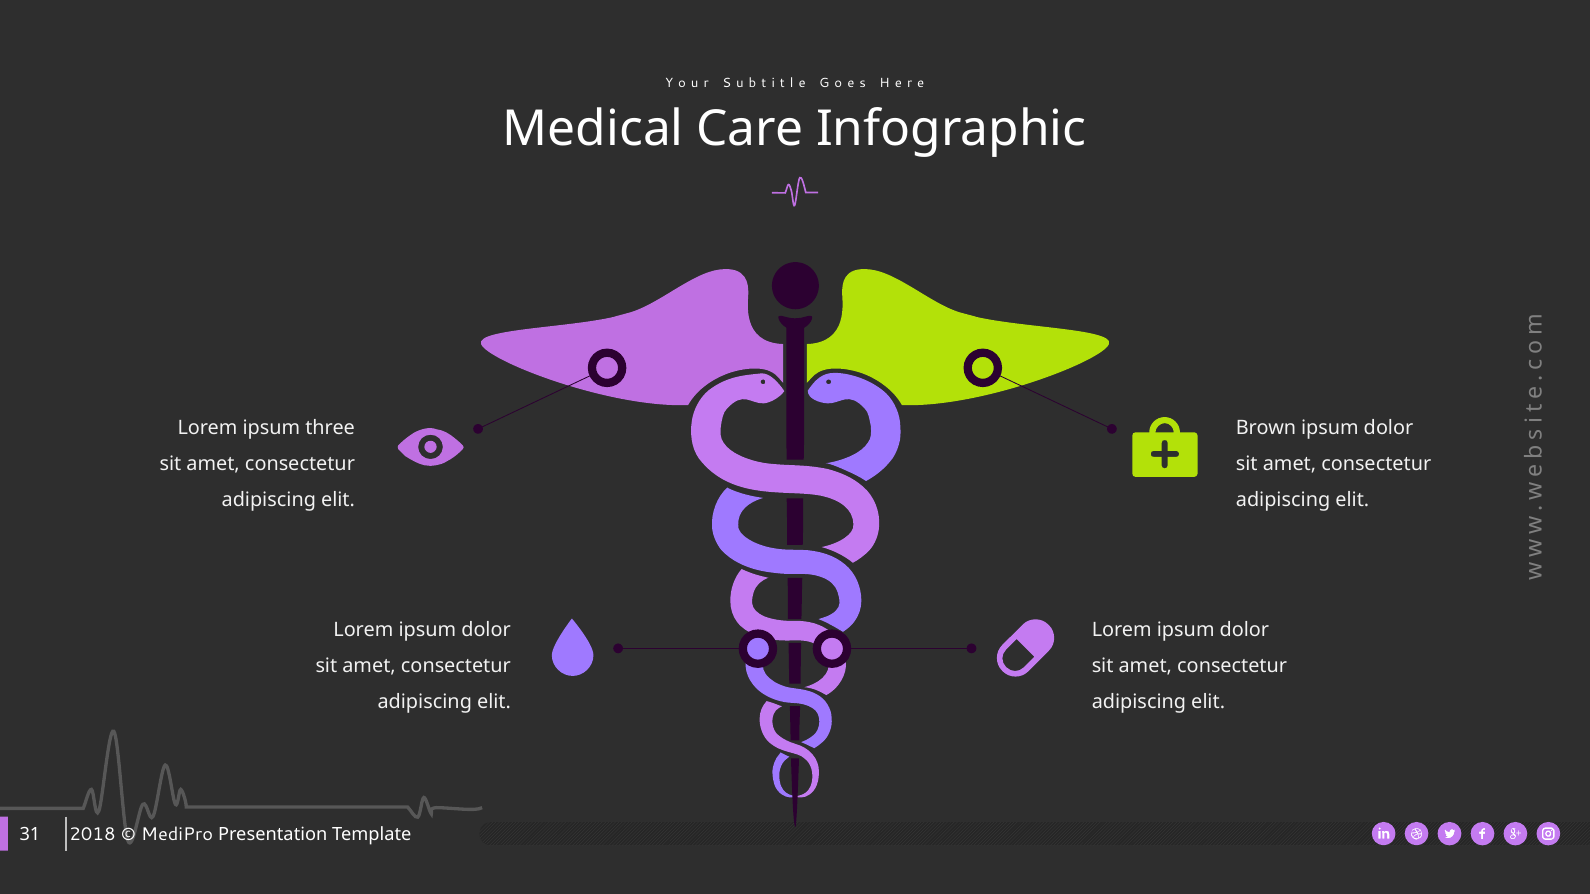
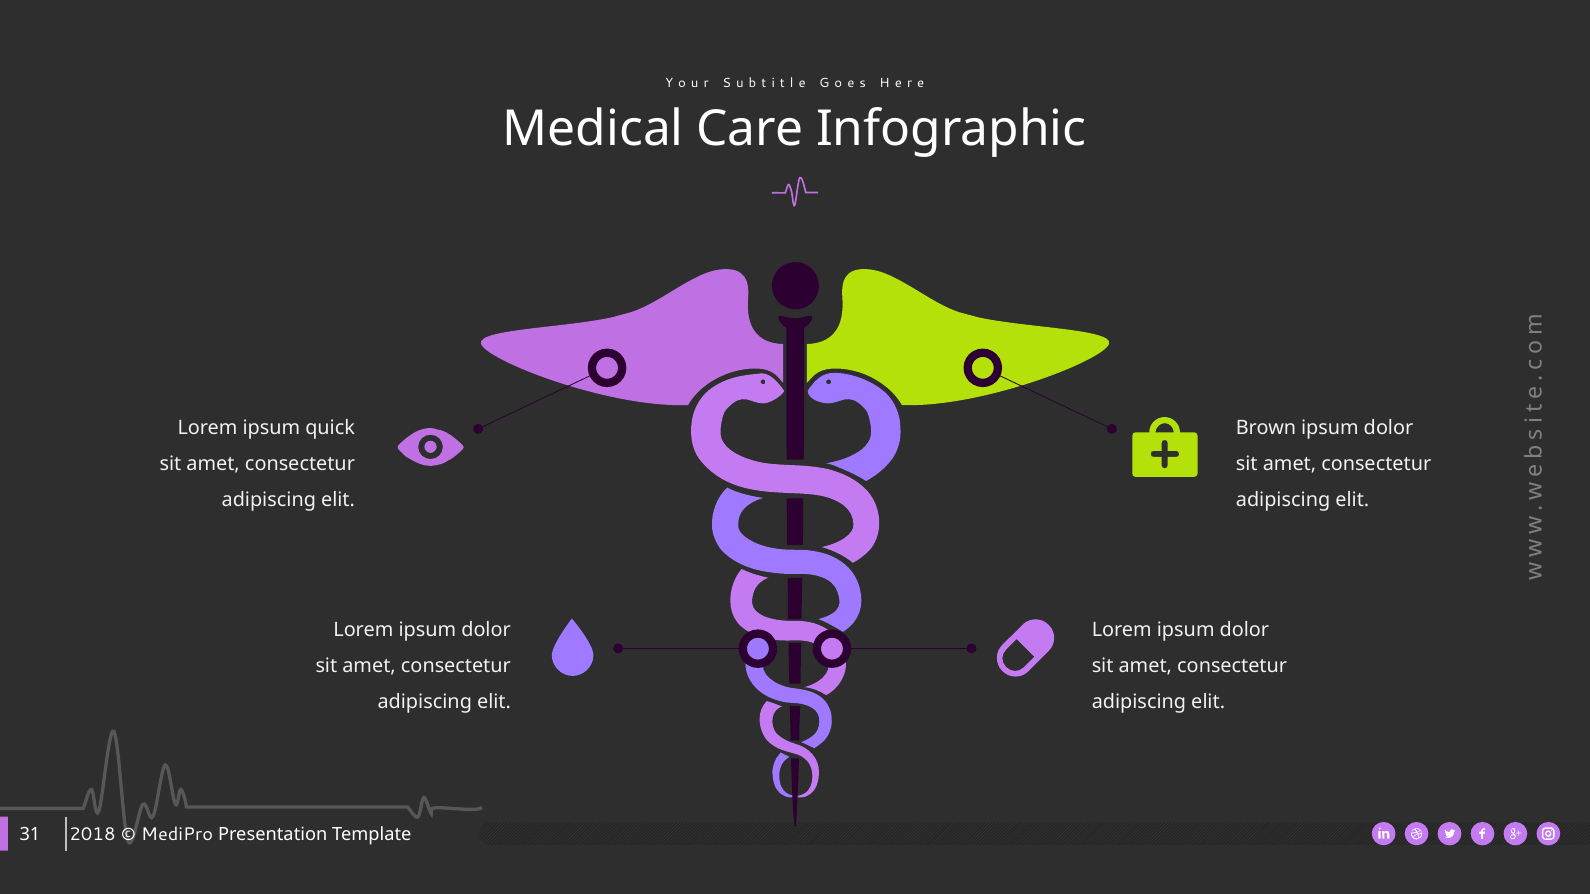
three: three -> quick (330, 428)
